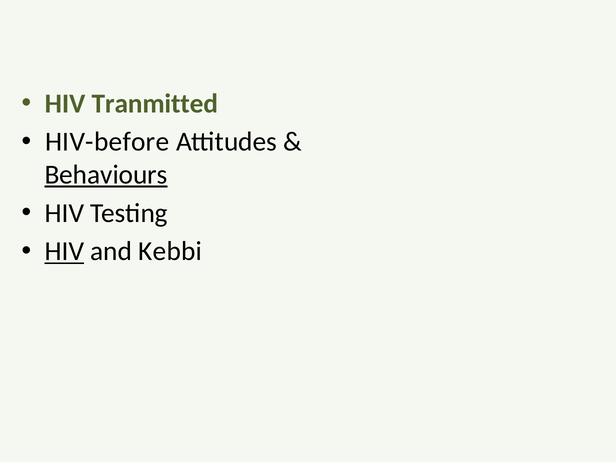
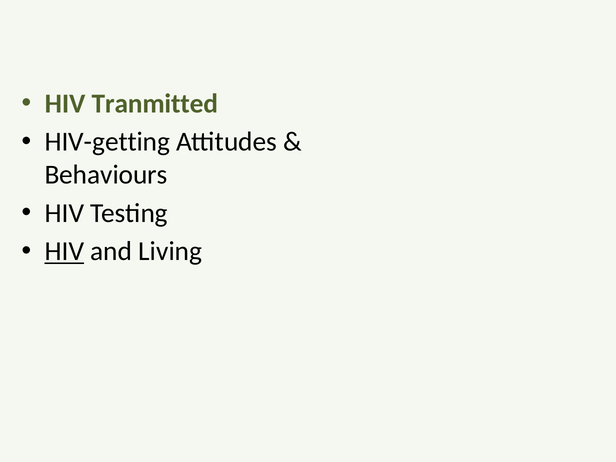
HIV-before: HIV-before -> HIV-getting (107, 142)
Behaviours underline: present -> none (106, 175)
Kebbi: Kebbi -> Living (170, 251)
